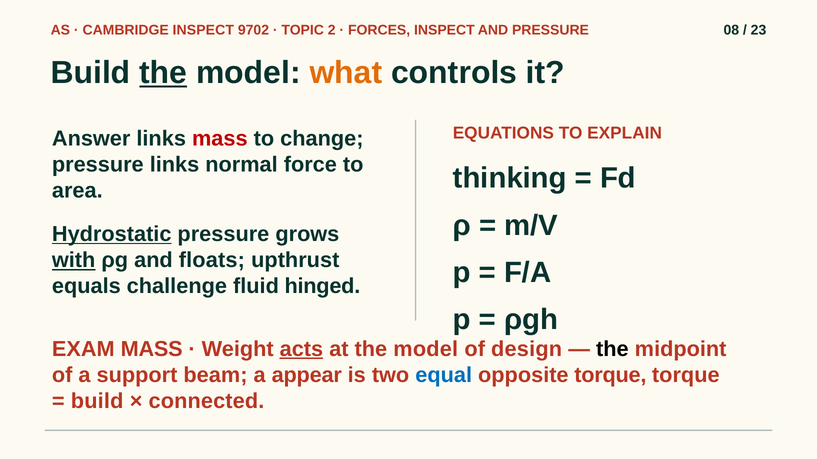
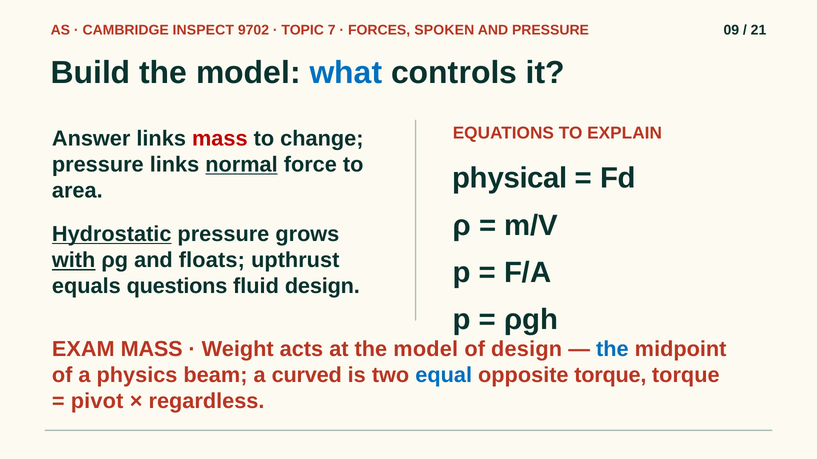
2: 2 -> 7 (332, 30)
FORCES INSPECT: INSPECT -> SPOKEN (444, 30)
08: 08 -> 09 (731, 30)
23: 23 -> 21 (759, 30)
the underline: present -> none (163, 73)
what colour: orange -> blue (346, 73)
normal underline: none -> present (242, 165)
thinking: thinking -> physical (510, 178)
challenge: challenge -> questions (177, 287)
fluid hinged: hinged -> design (322, 287)
acts underline: present -> none (301, 349)
the colour: black -> blue (612, 349)
support: support -> physics (137, 375)
appear: appear -> curved (307, 375)
build: build -> pivot (97, 402)
connected: connected -> regardless (207, 402)
